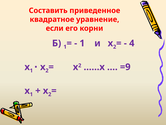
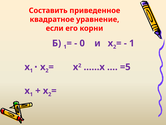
1: 1 -> 0 (82, 43)
4: 4 -> 1 (132, 43)
=9: =9 -> =5 (125, 67)
